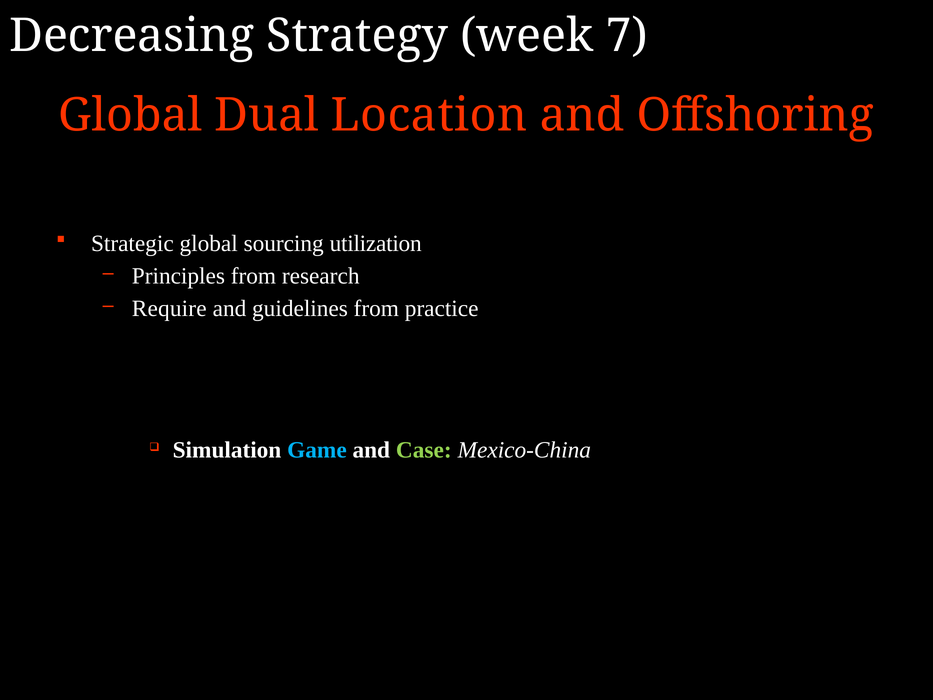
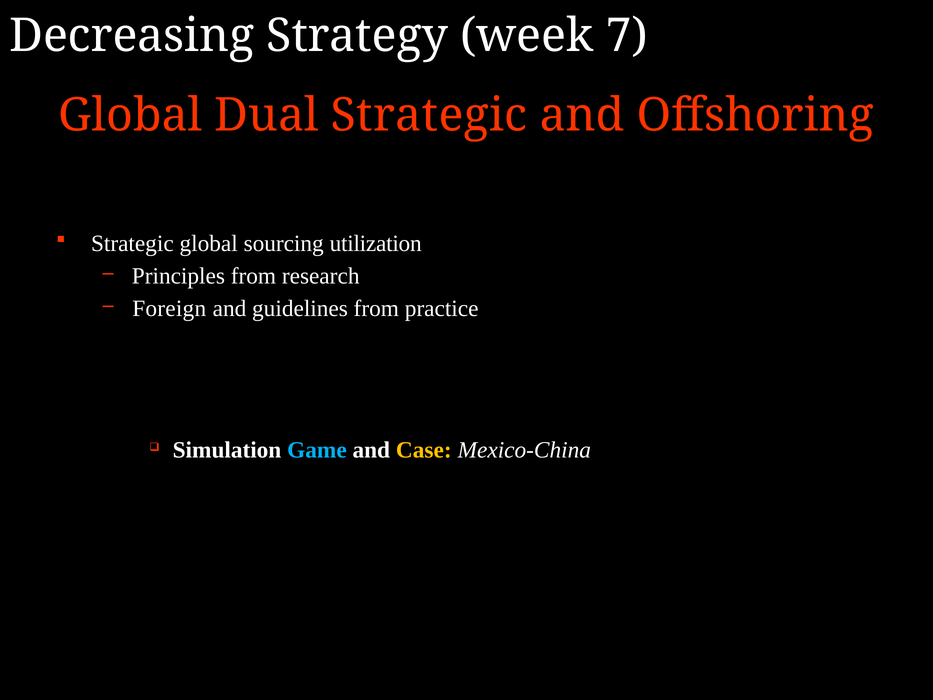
Dual Location: Location -> Strategic (429, 115)
Require: Require -> Foreign (169, 309)
Case colour: light green -> yellow (424, 450)
